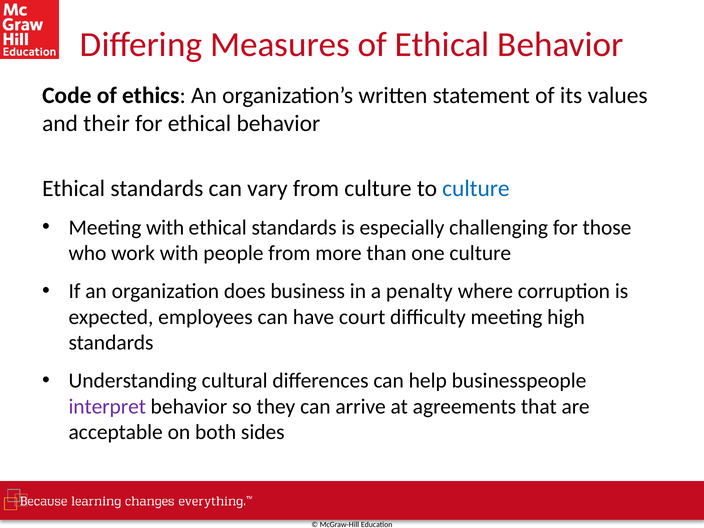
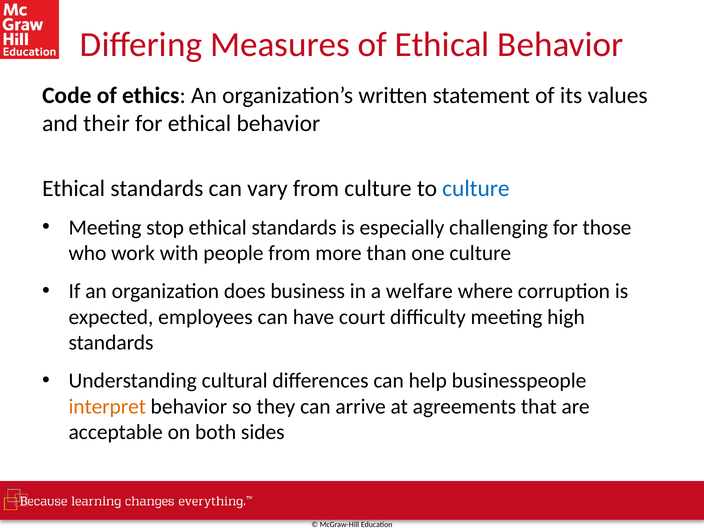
Meeting with: with -> stop (165, 227)
penalty: penalty -> welfare (419, 291)
interpret colour: purple -> orange (107, 407)
